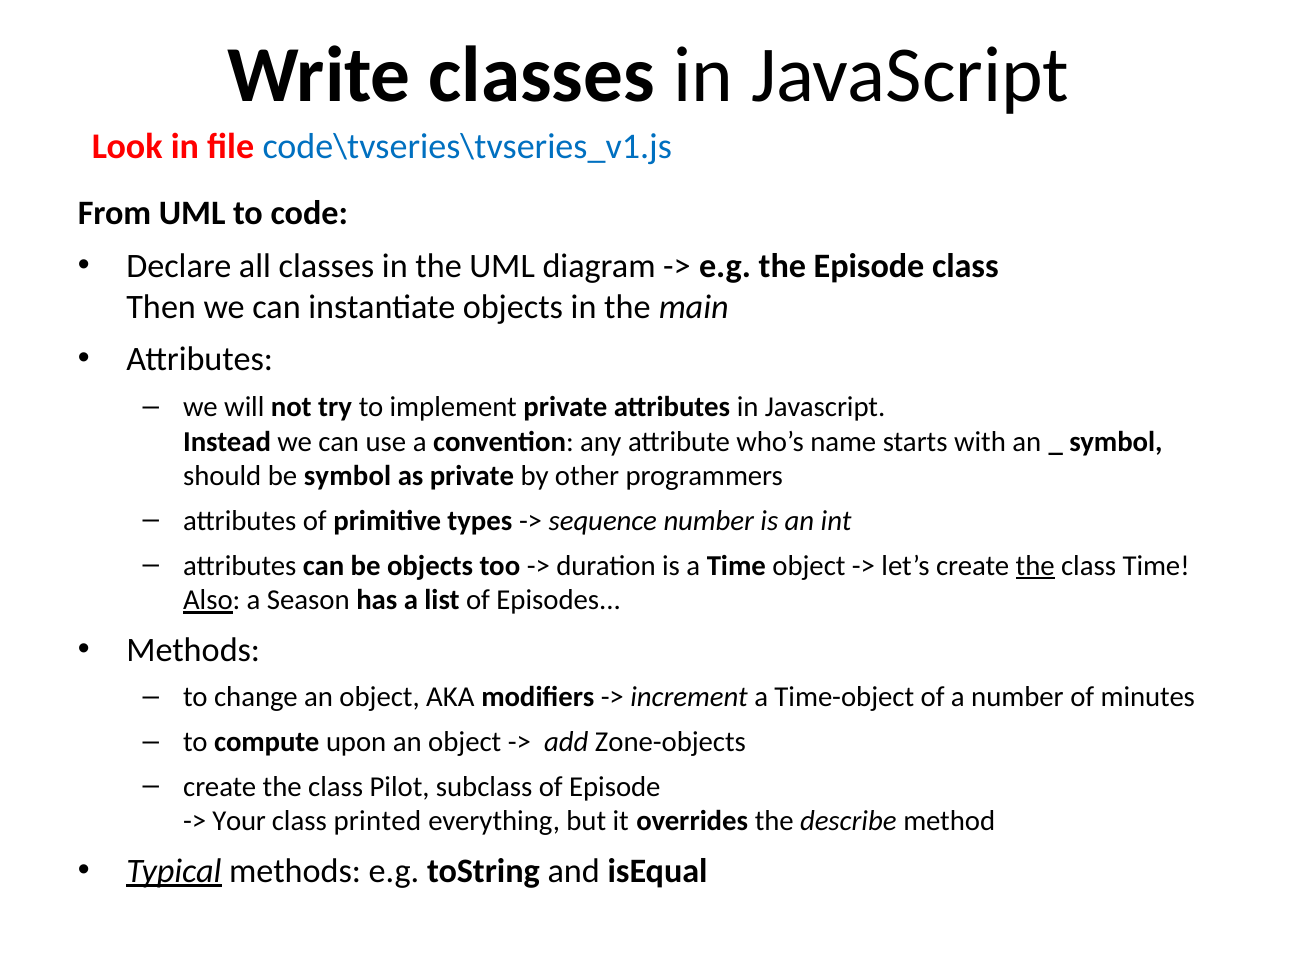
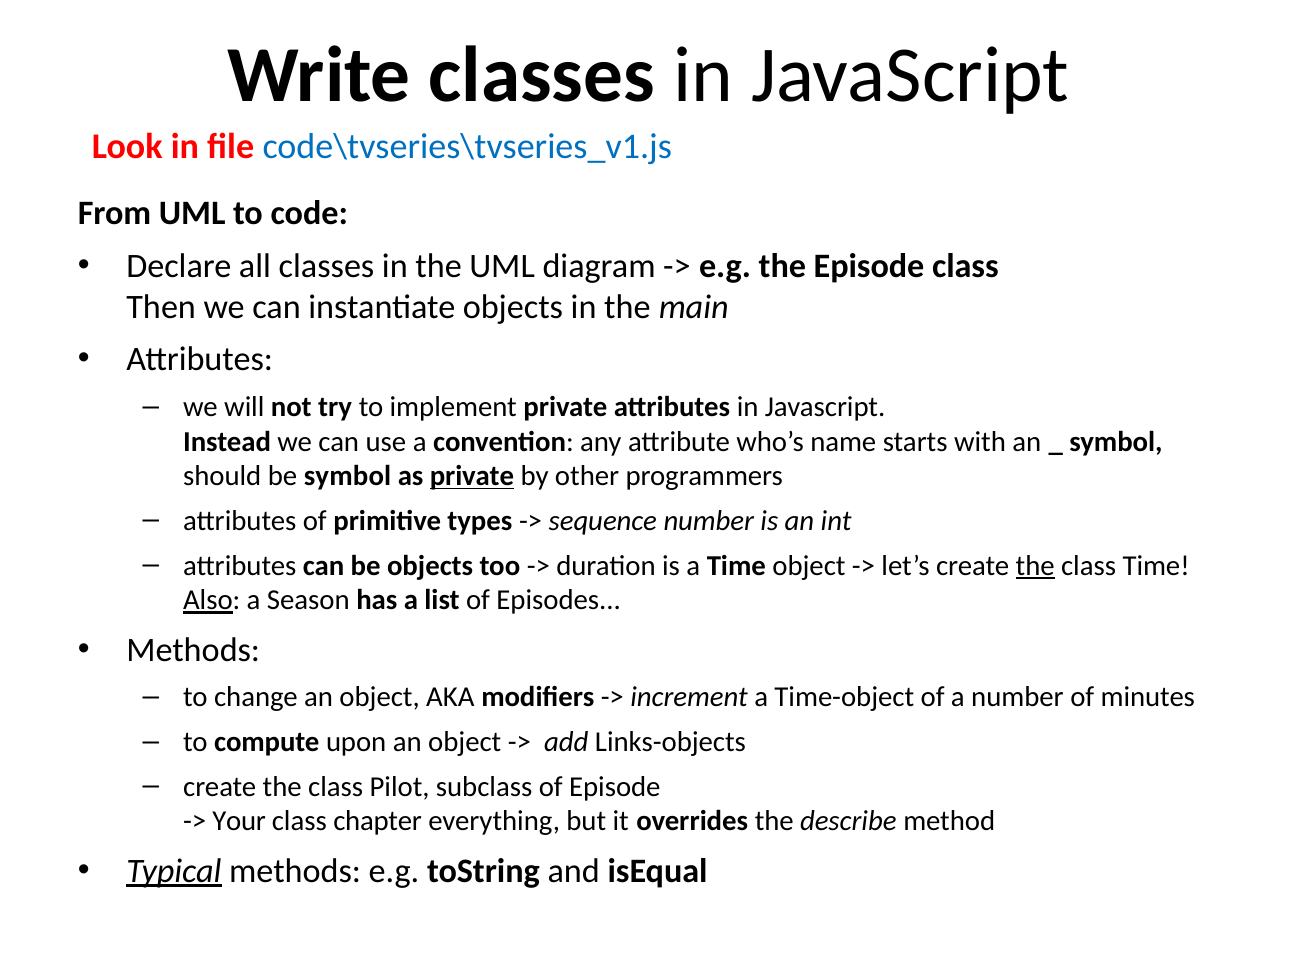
private underline: none -> present (472, 476)
Zone-objects: Zone-objects -> Links-objects (670, 742)
printed: printed -> chapter (378, 821)
